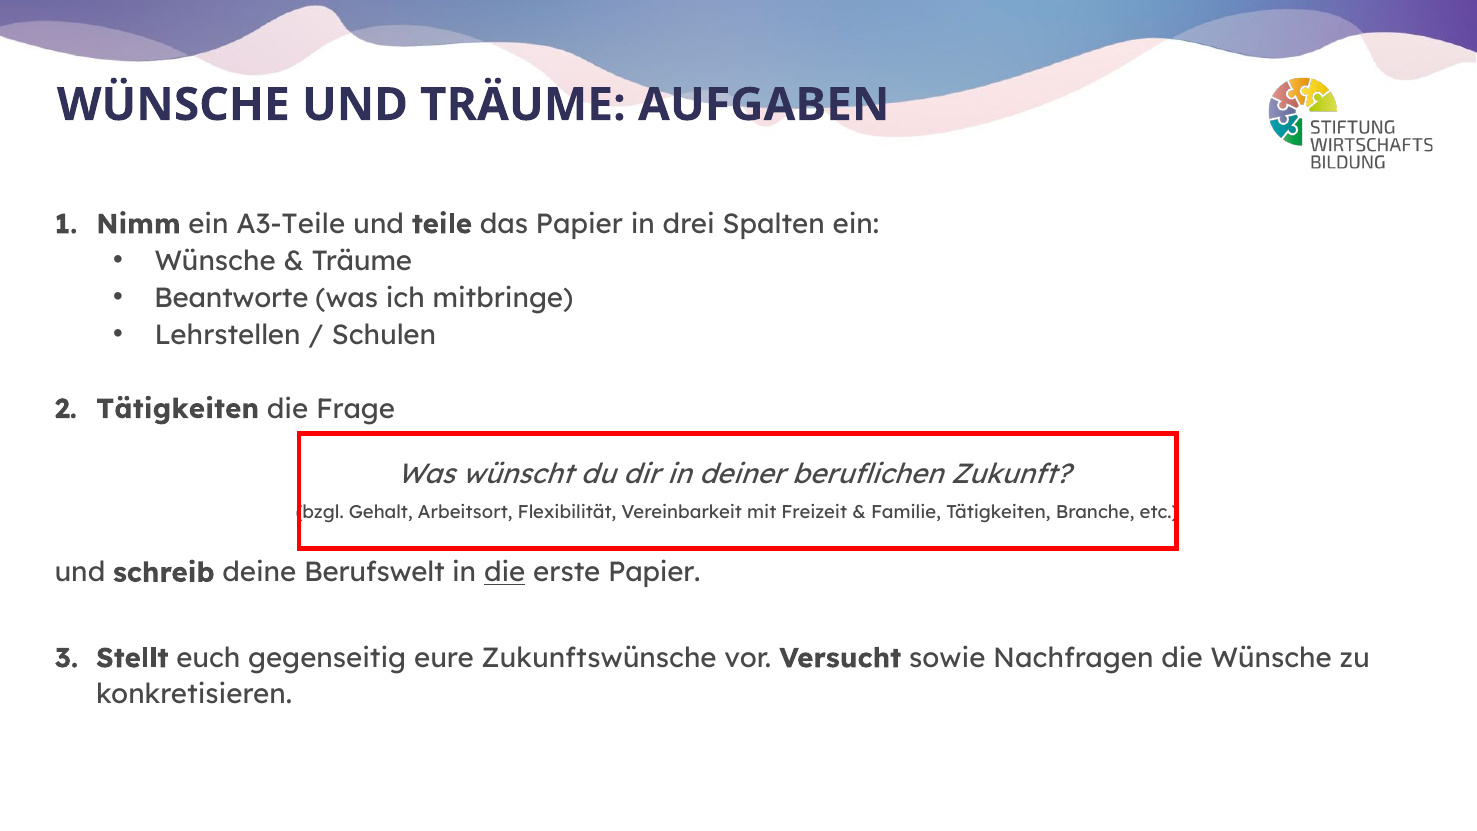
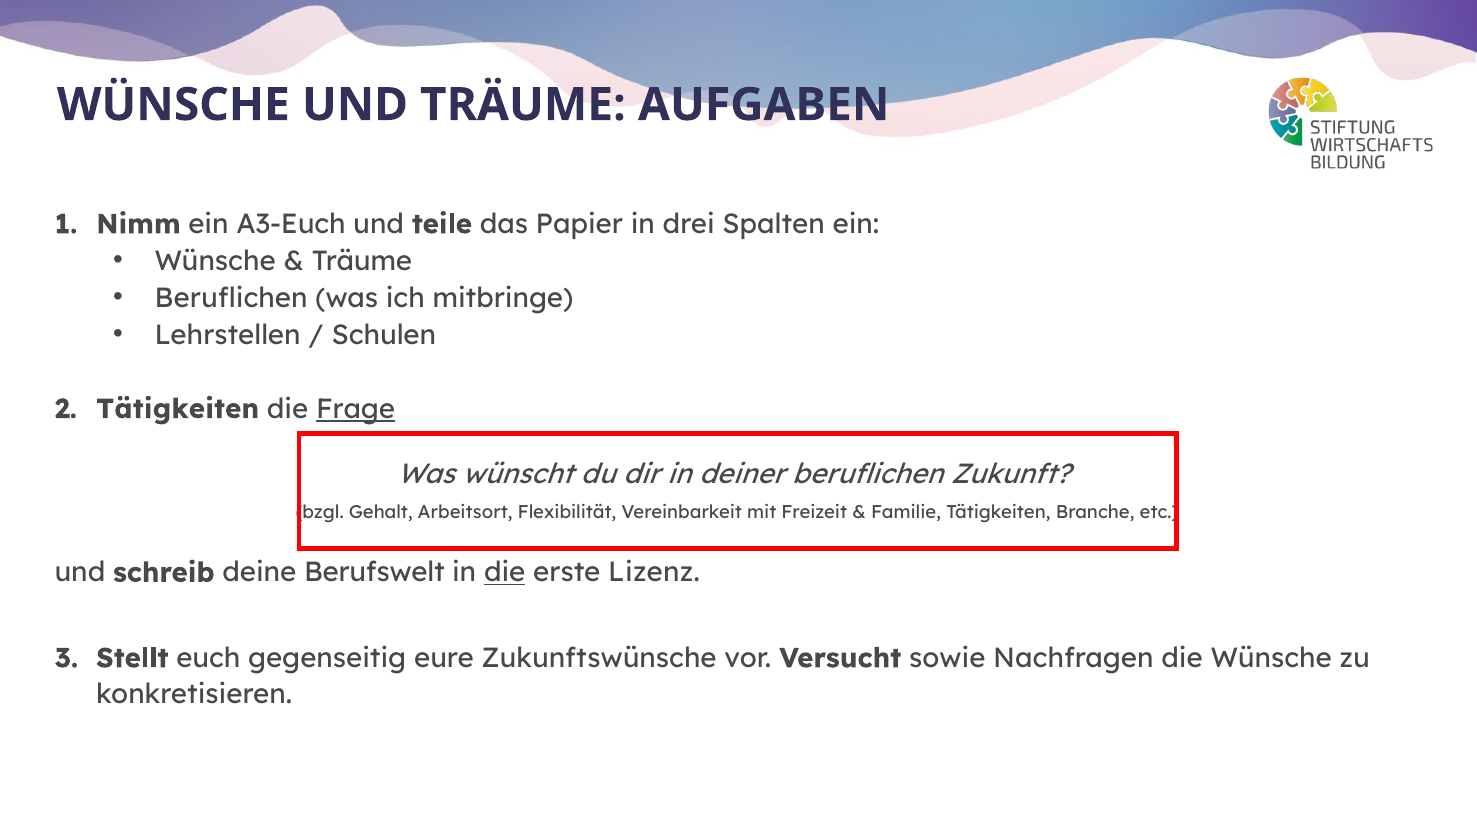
A3-Teile: A3-Teile -> A3-Euch (291, 224)
Beantworte: Beantworte -> Beruflichen (231, 298)
Frage underline: none -> present (356, 409)
erste Papier: Papier -> Lizenz (654, 573)
